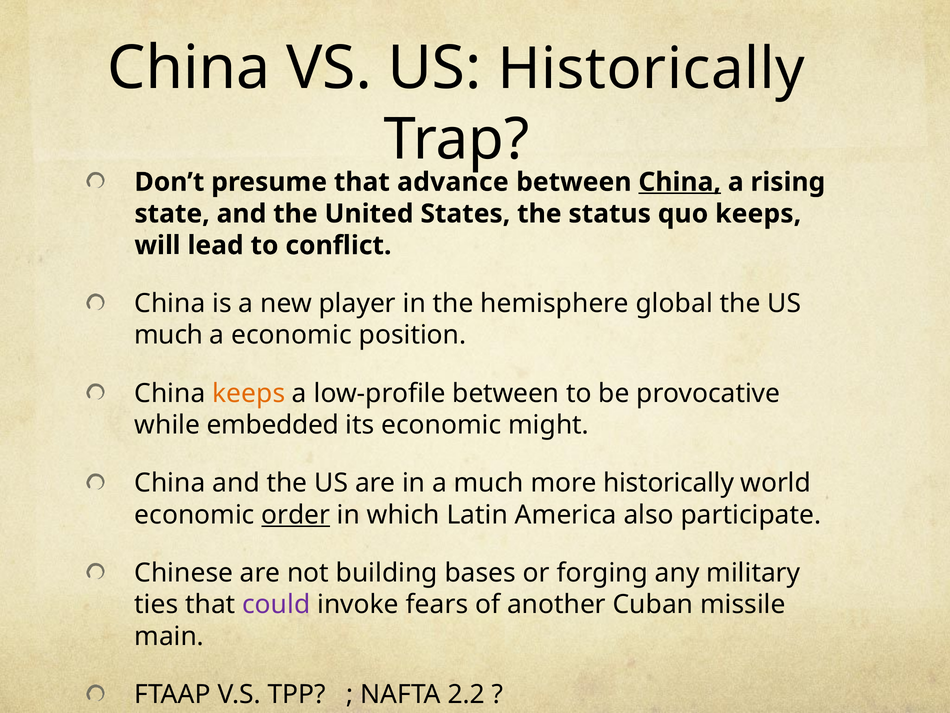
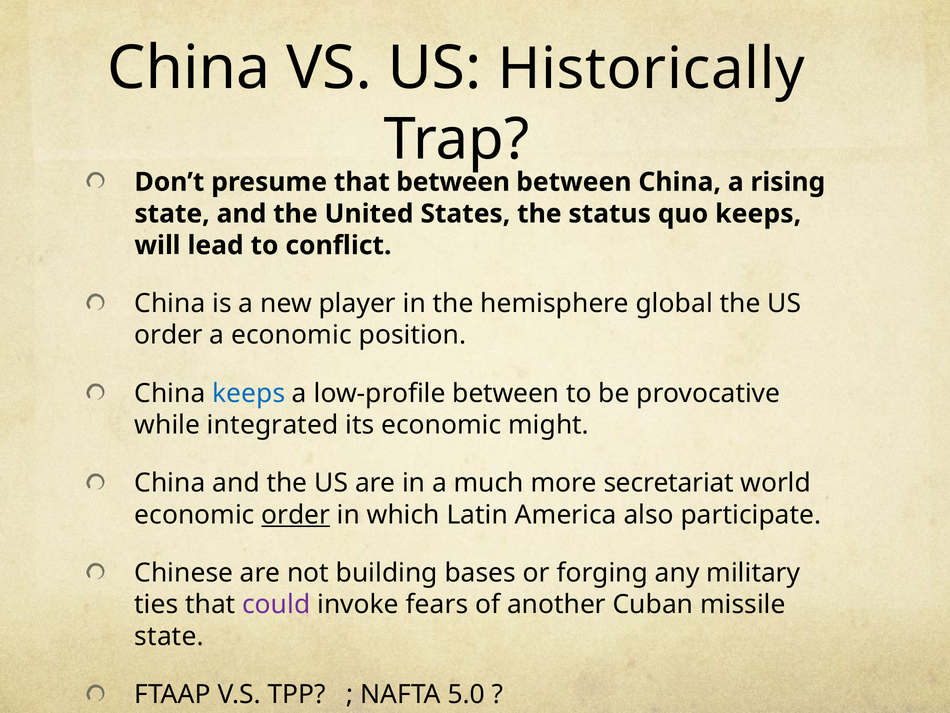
that advance: advance -> between (453, 182)
China underline: present -> none (680, 182)
much: much -> order (169, 335)
keeps colour: orange -> blue (249, 393)
embedded: embedded -> integrated (273, 425)
more historically: historically -> secretariat (669, 483)
main: main -> state (169, 636)
2.2: 2.2 -> 5.0 (466, 694)
